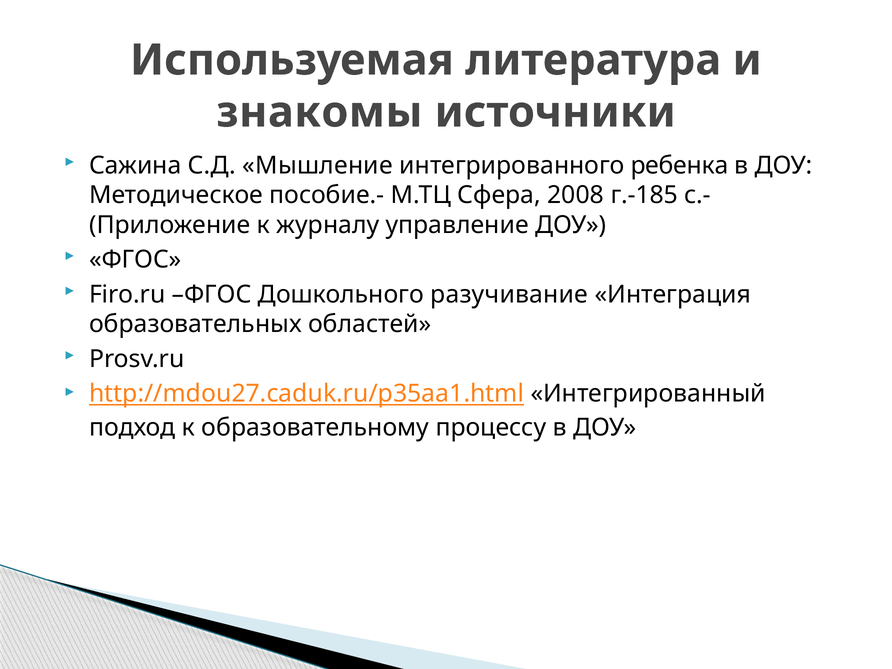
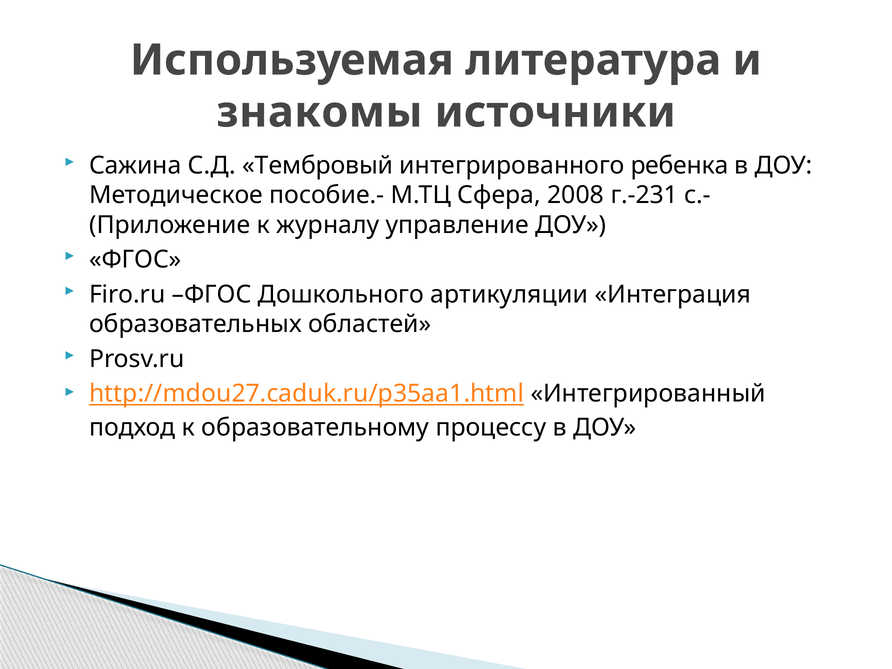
Мышление: Мышление -> Тембровый (318, 166)
г.-185: г.-185 -> г.-231 (644, 195)
разучивание: разучивание -> артикуляции (509, 294)
